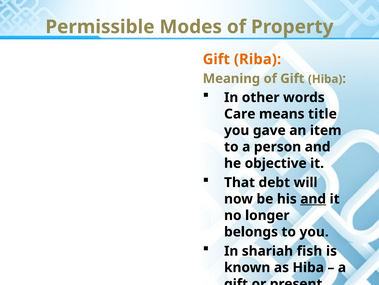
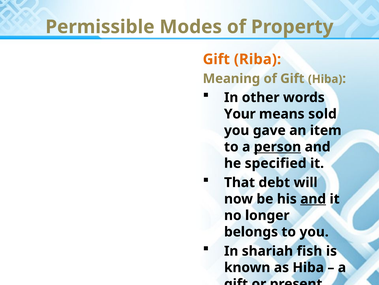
Care: Care -> Your (240, 114)
title: title -> sold (322, 114)
person underline: none -> present (277, 147)
objective: objective -> specified (276, 163)
